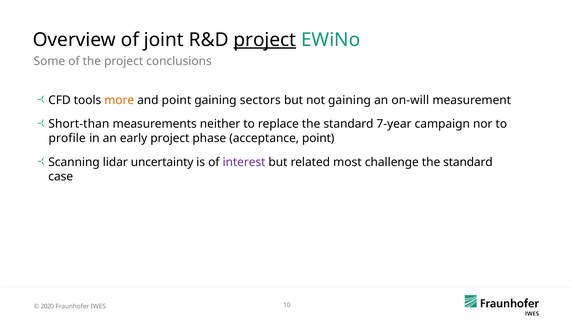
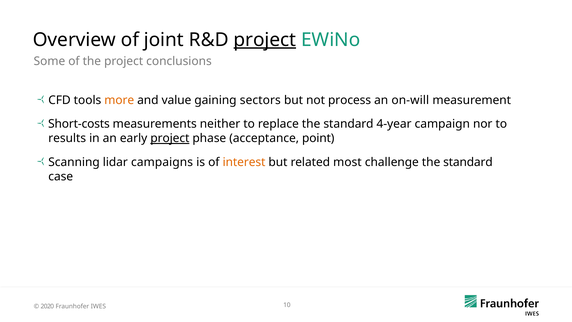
and point: point -> value (176, 100)
not gaining: gaining -> process (350, 100)
Short-than: Short-than -> Short-costs (79, 124)
7-year: 7-year -> 4-year (394, 124)
profile: profile -> results (67, 138)
project underline: none -> present (170, 138)
uncertainty: uncertainty -> campaigns (162, 162)
interest colour: purple -> orange (244, 162)
